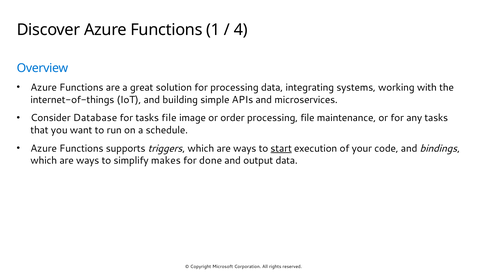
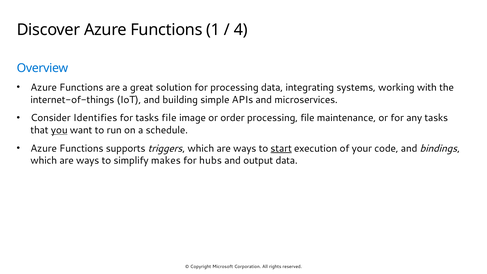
Database: Database -> Identifies (95, 118)
you underline: none -> present (59, 130)
done: done -> hubs (210, 161)
